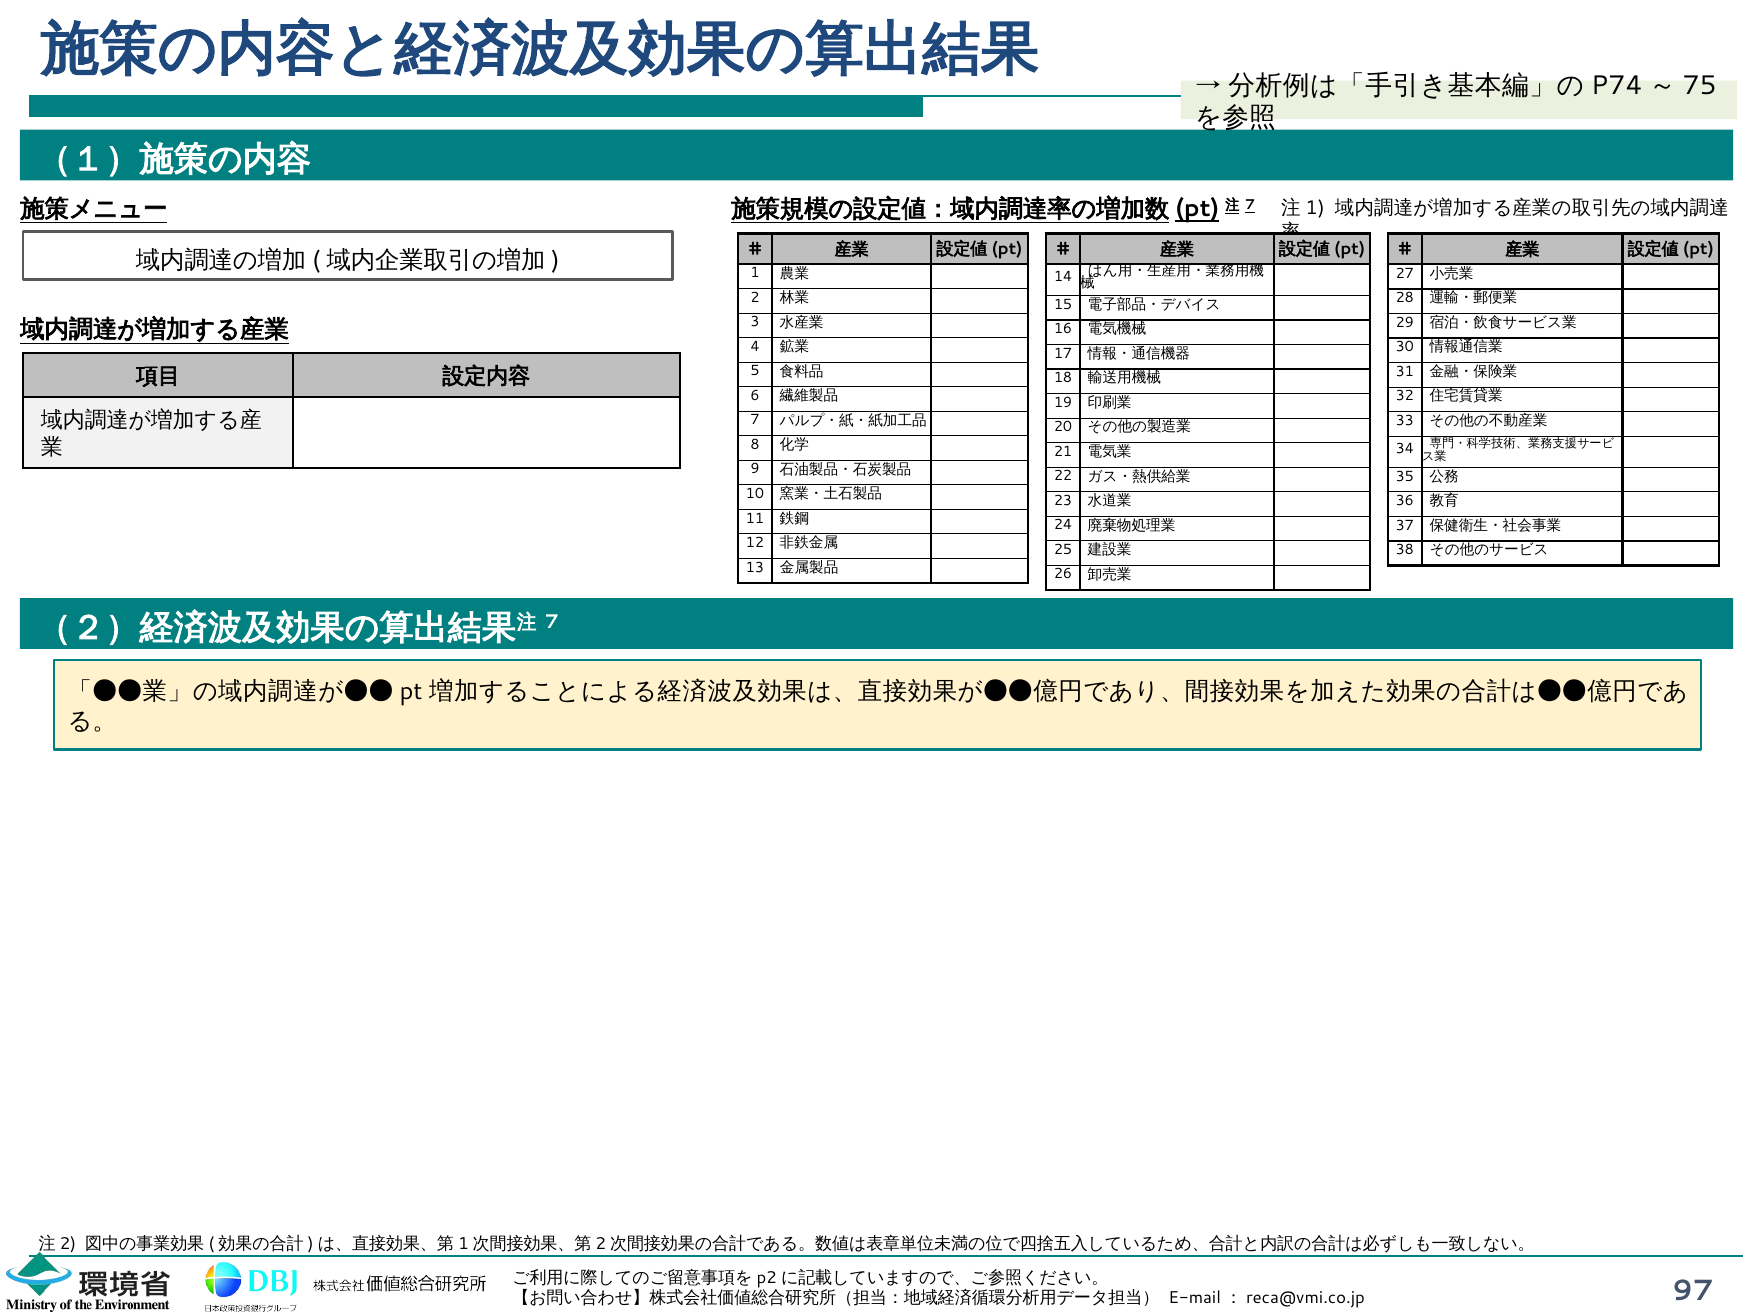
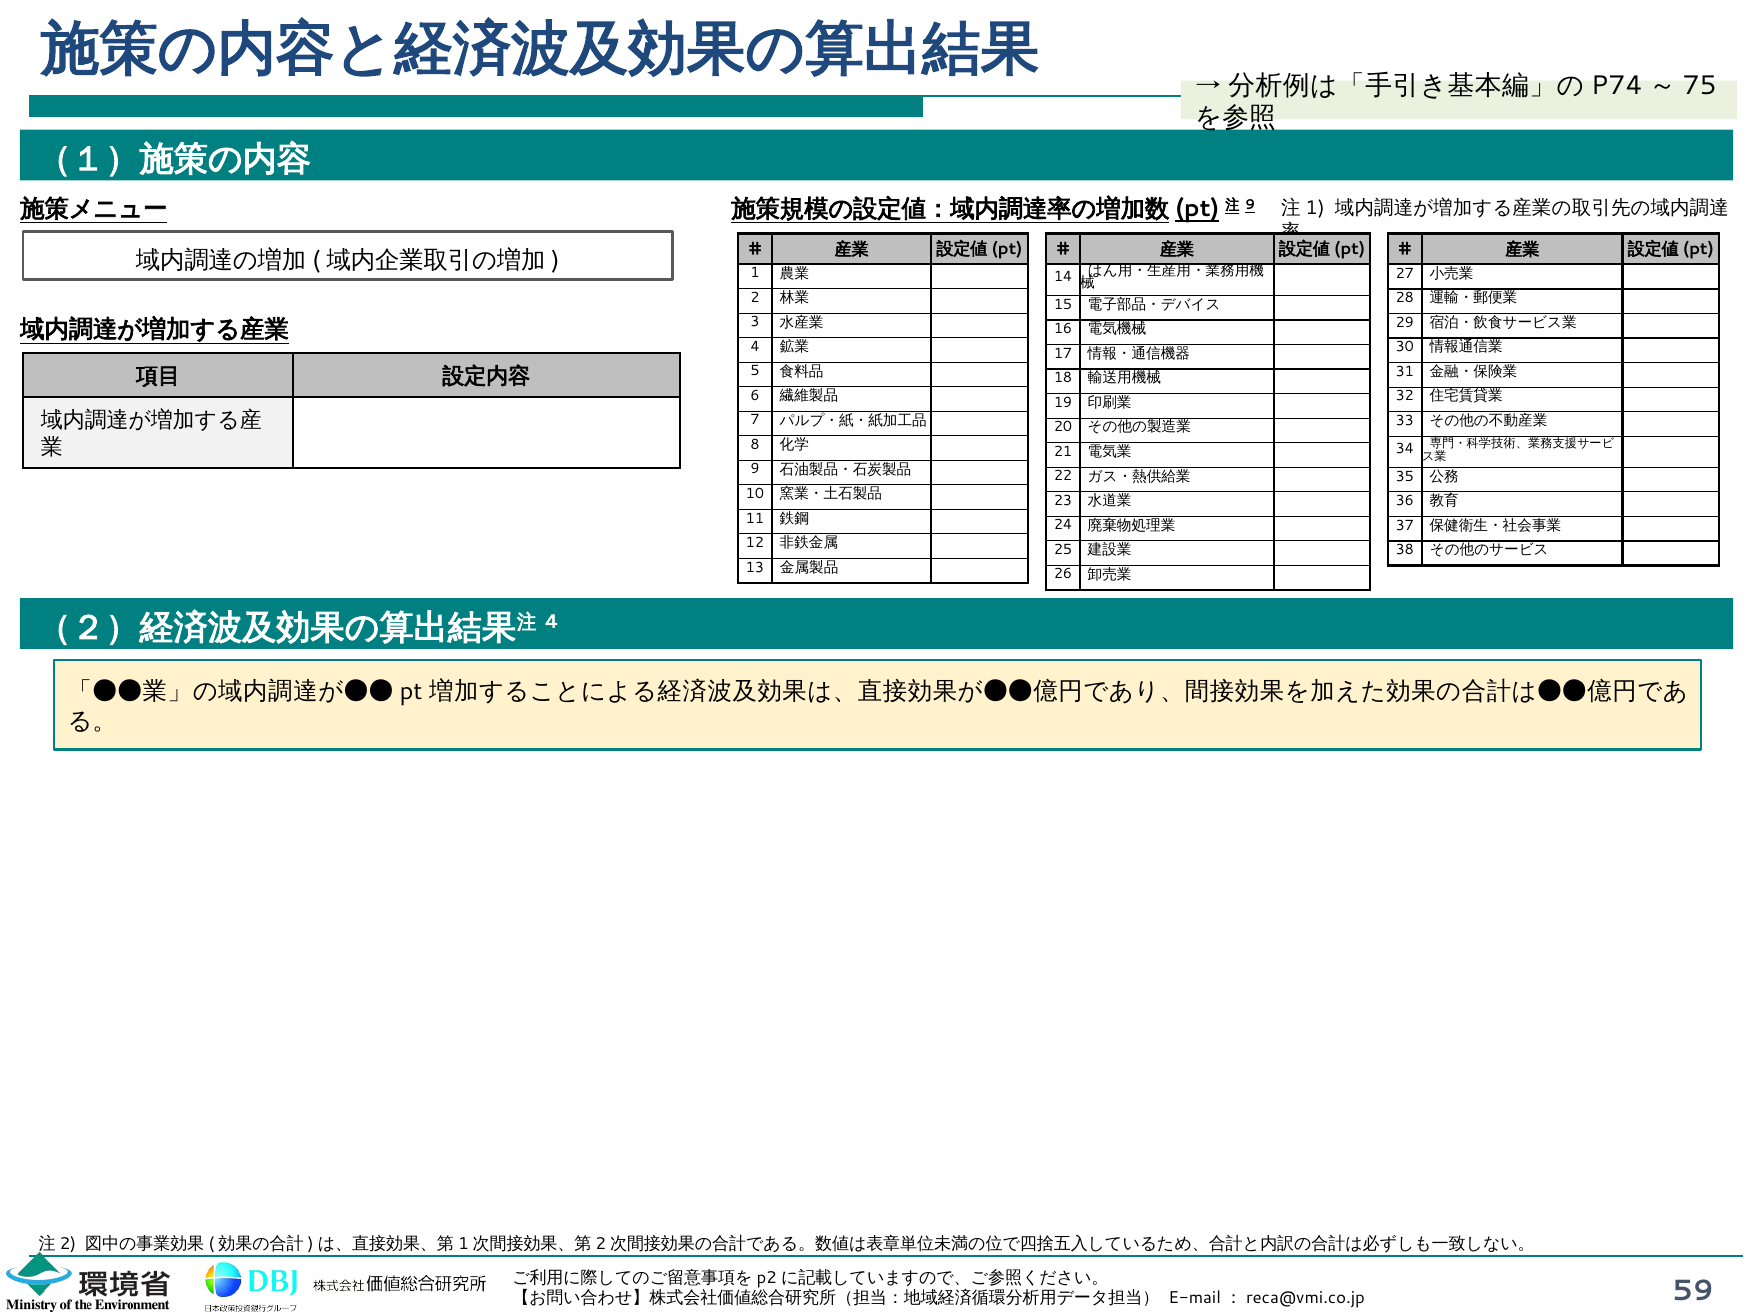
7: 7 -> 9 (1250, 205)
7: 7 -> 4 (552, 622)
97: 97 -> 59 (1693, 1292)
